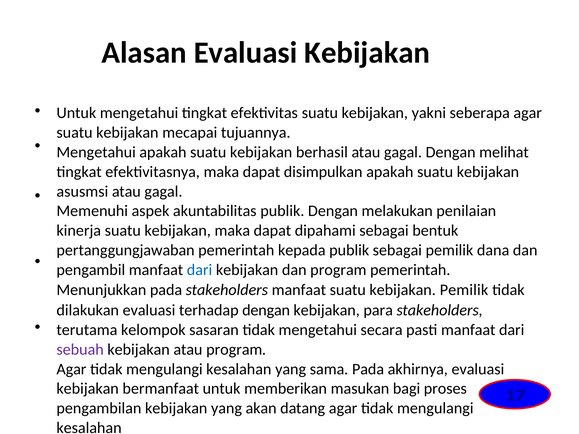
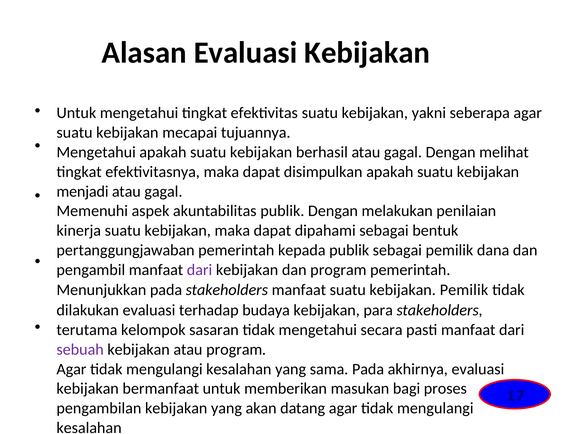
asusmsi: asusmsi -> menjadi (82, 192)
dari colour: blue -> purple (200, 270)
terhadap dengan: dengan -> budaya (266, 310)
